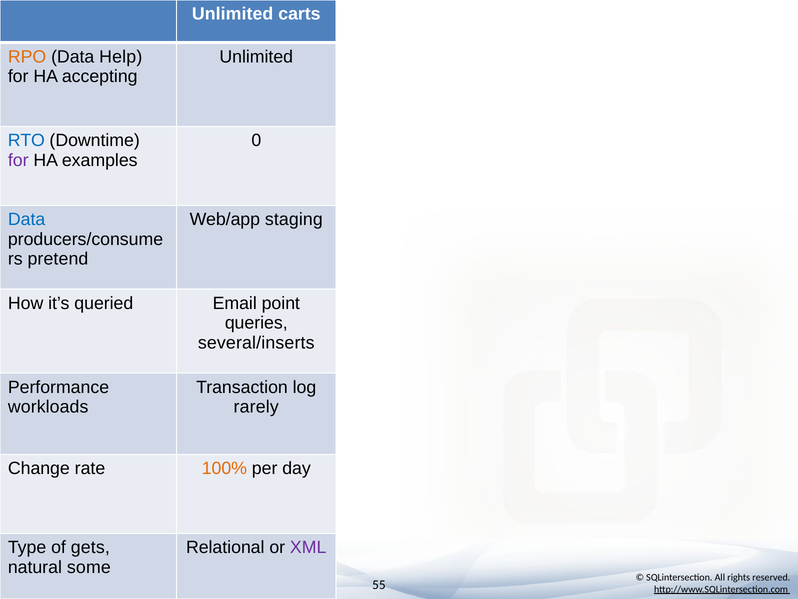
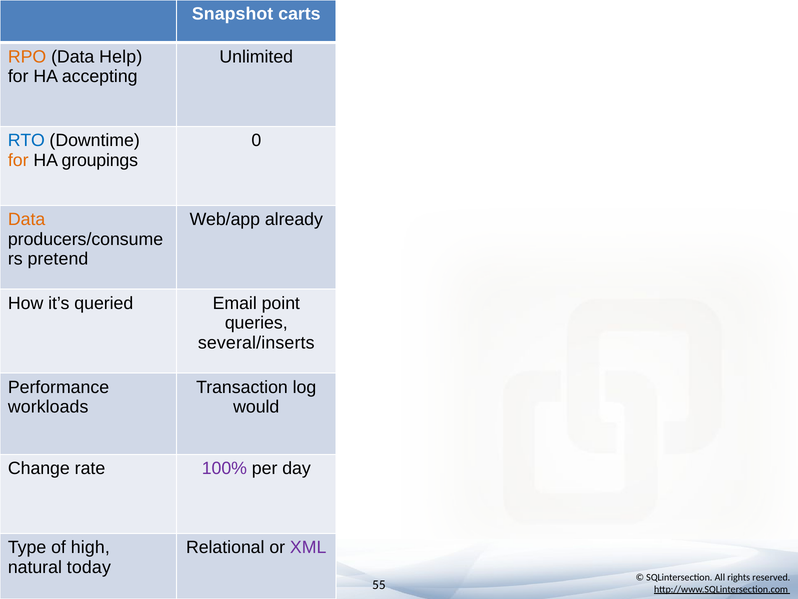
Unlimited: Unlimited -> Snapshot (233, 14)
for colour: purple -> orange (18, 160)
examples: examples -> groupings (100, 160)
Data colour: blue -> orange (27, 219)
staging: staging -> already (294, 219)
rarely: rarely -> would (256, 407)
100% colour: orange -> purple (224, 468)
gets: gets -> high (90, 547)
some: some -> today (89, 567)
